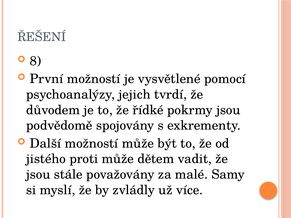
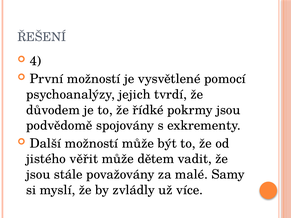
8: 8 -> 4 (35, 61)
proti: proti -> věřit (84, 159)
